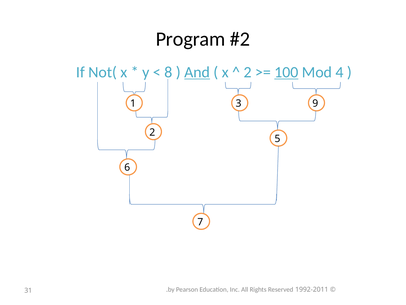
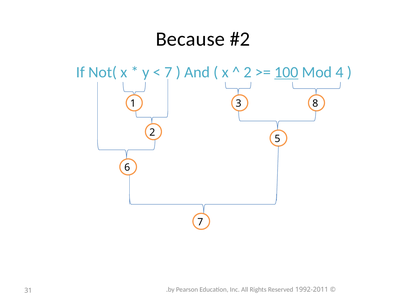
Program: Program -> Because (190, 39)
8: 8 -> 7 (168, 72)
And underline: present -> none (197, 72)
9: 9 -> 8 (315, 103)
